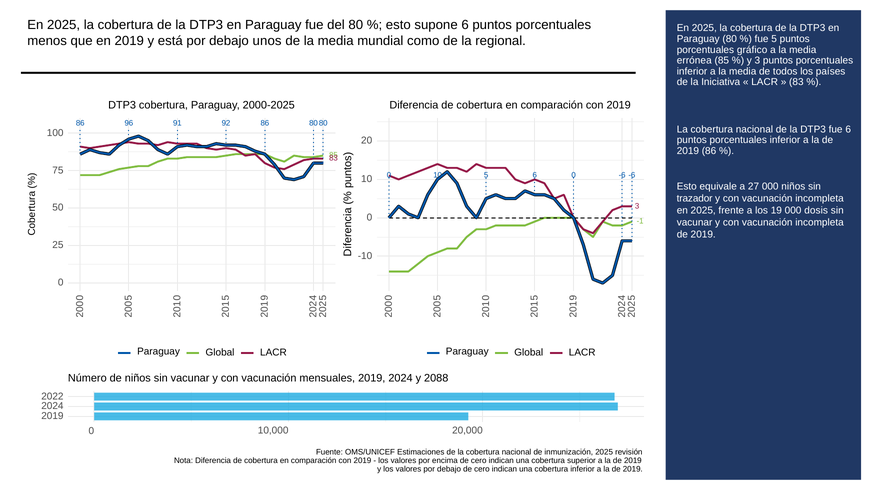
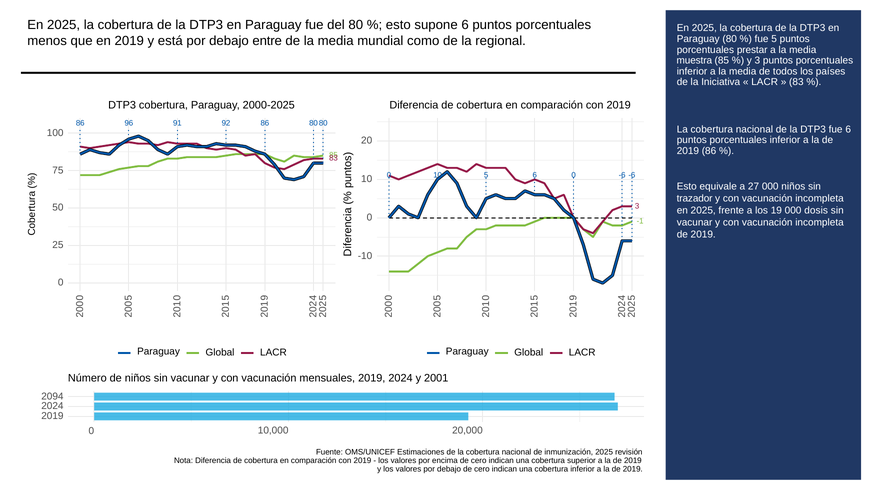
unos: unos -> entre (267, 41)
gráfico: gráfico -> prestar (752, 50)
errónea: errónea -> muestra (694, 61)
2088: 2088 -> 2001 (436, 378)
2022: 2022 -> 2094 (52, 397)
